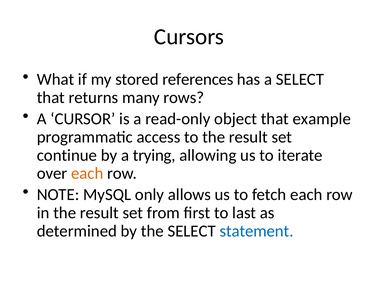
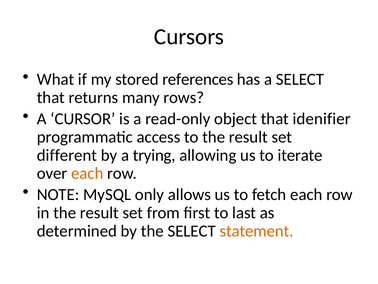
example: example -> idenifier (322, 119)
continue: continue -> different (67, 155)
statement colour: blue -> orange (257, 231)
